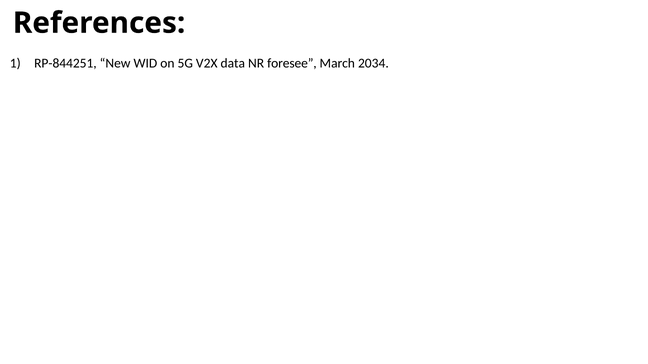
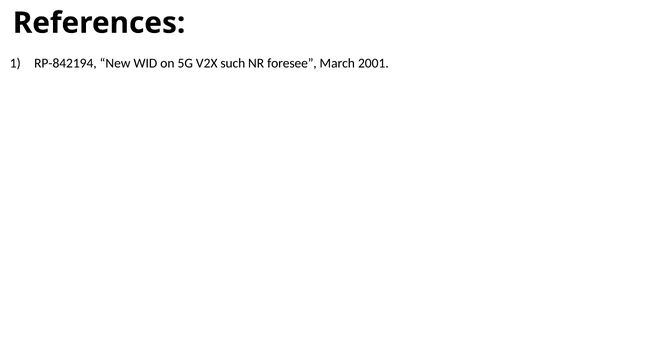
RP-844251: RP-844251 -> RP-842194 (65, 64)
data: data -> such (233, 64)
2034: 2034 -> 2001 (373, 64)
